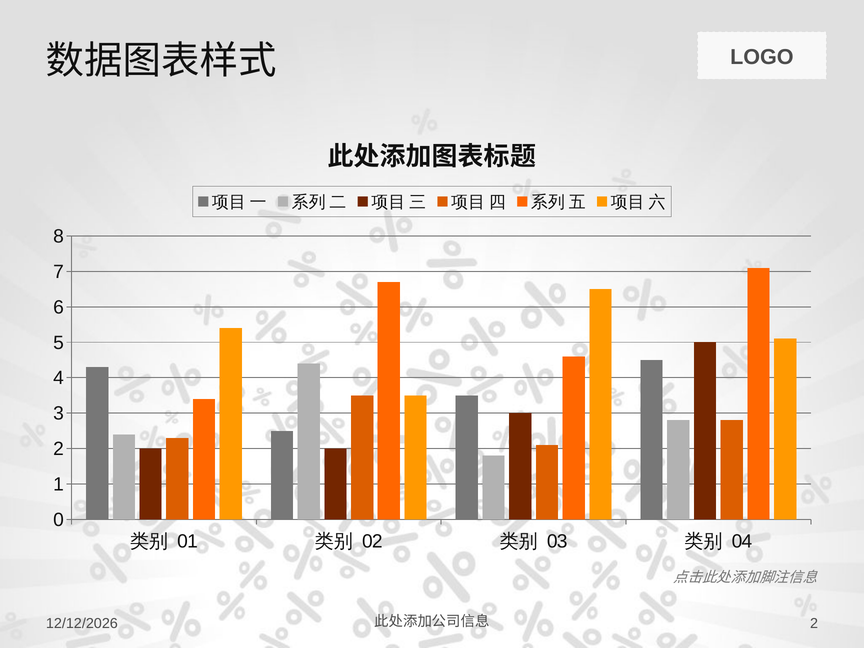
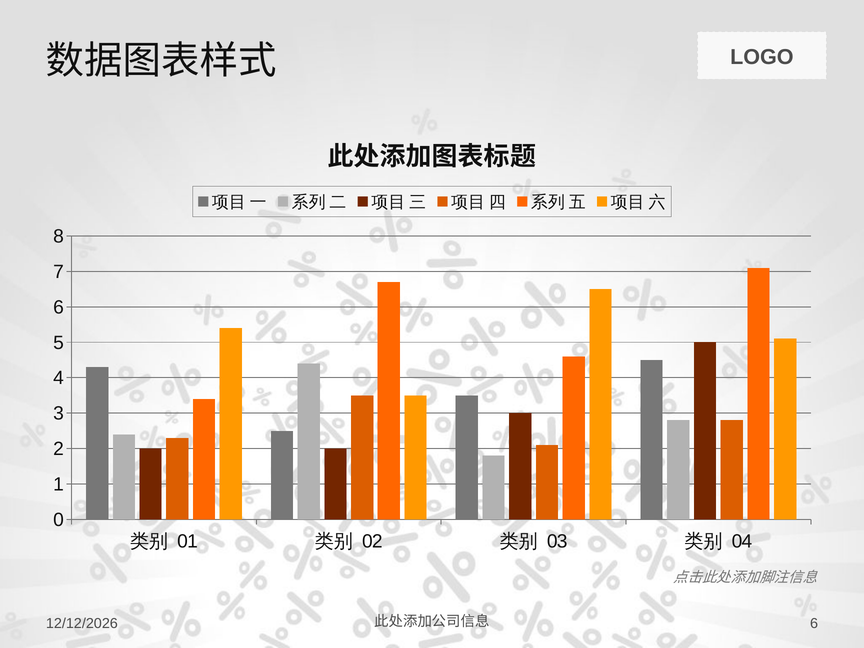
2: 2 -> 6 (814, 623)
